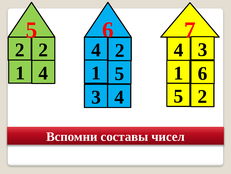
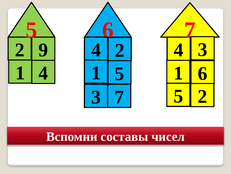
2 2: 2 -> 9 (43, 50)
3 4: 4 -> 7 (119, 97)
